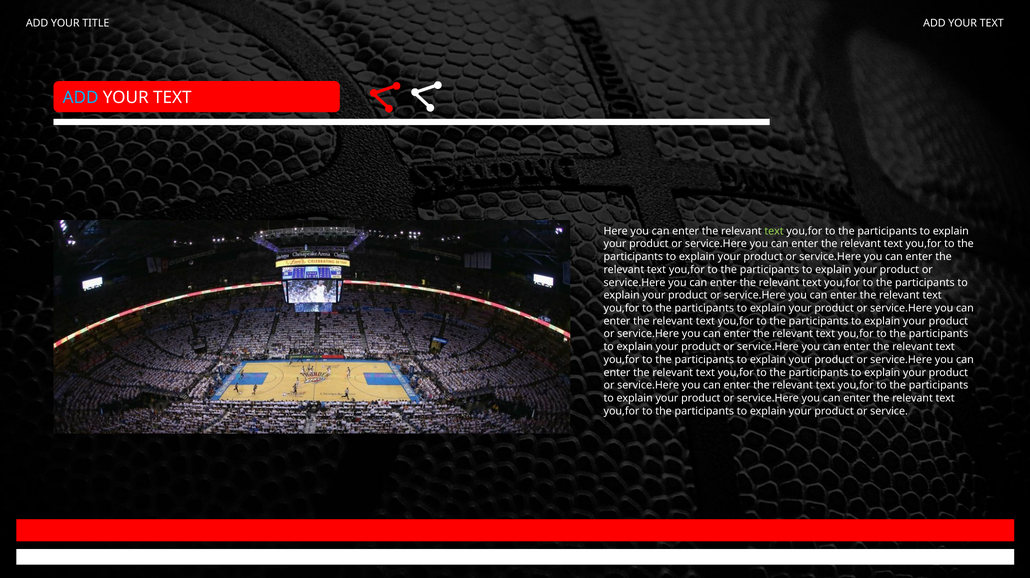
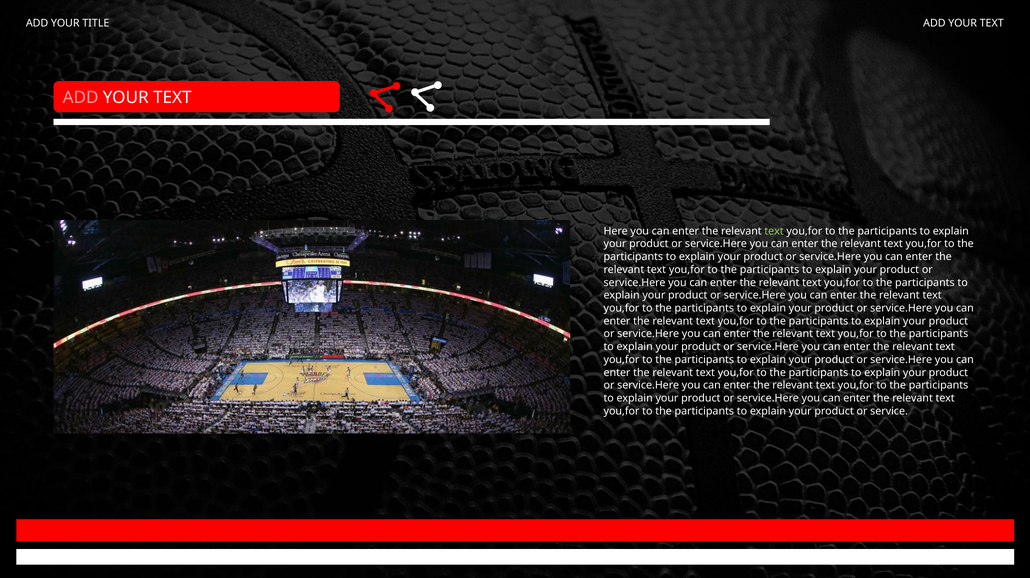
ADD colour: light blue -> pink (81, 98)
